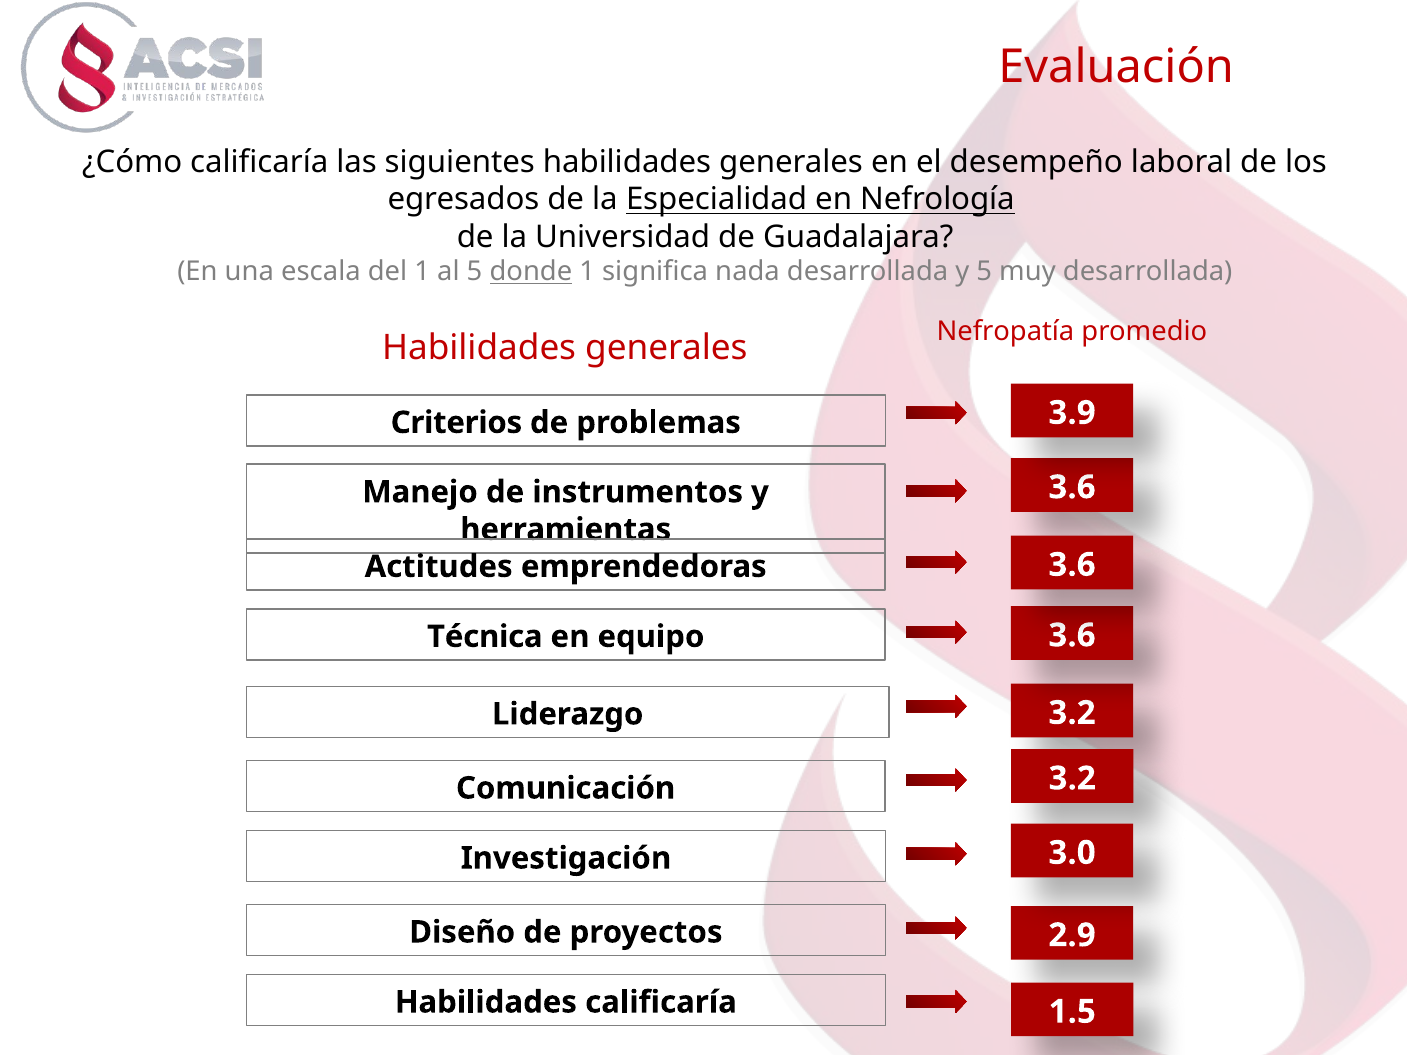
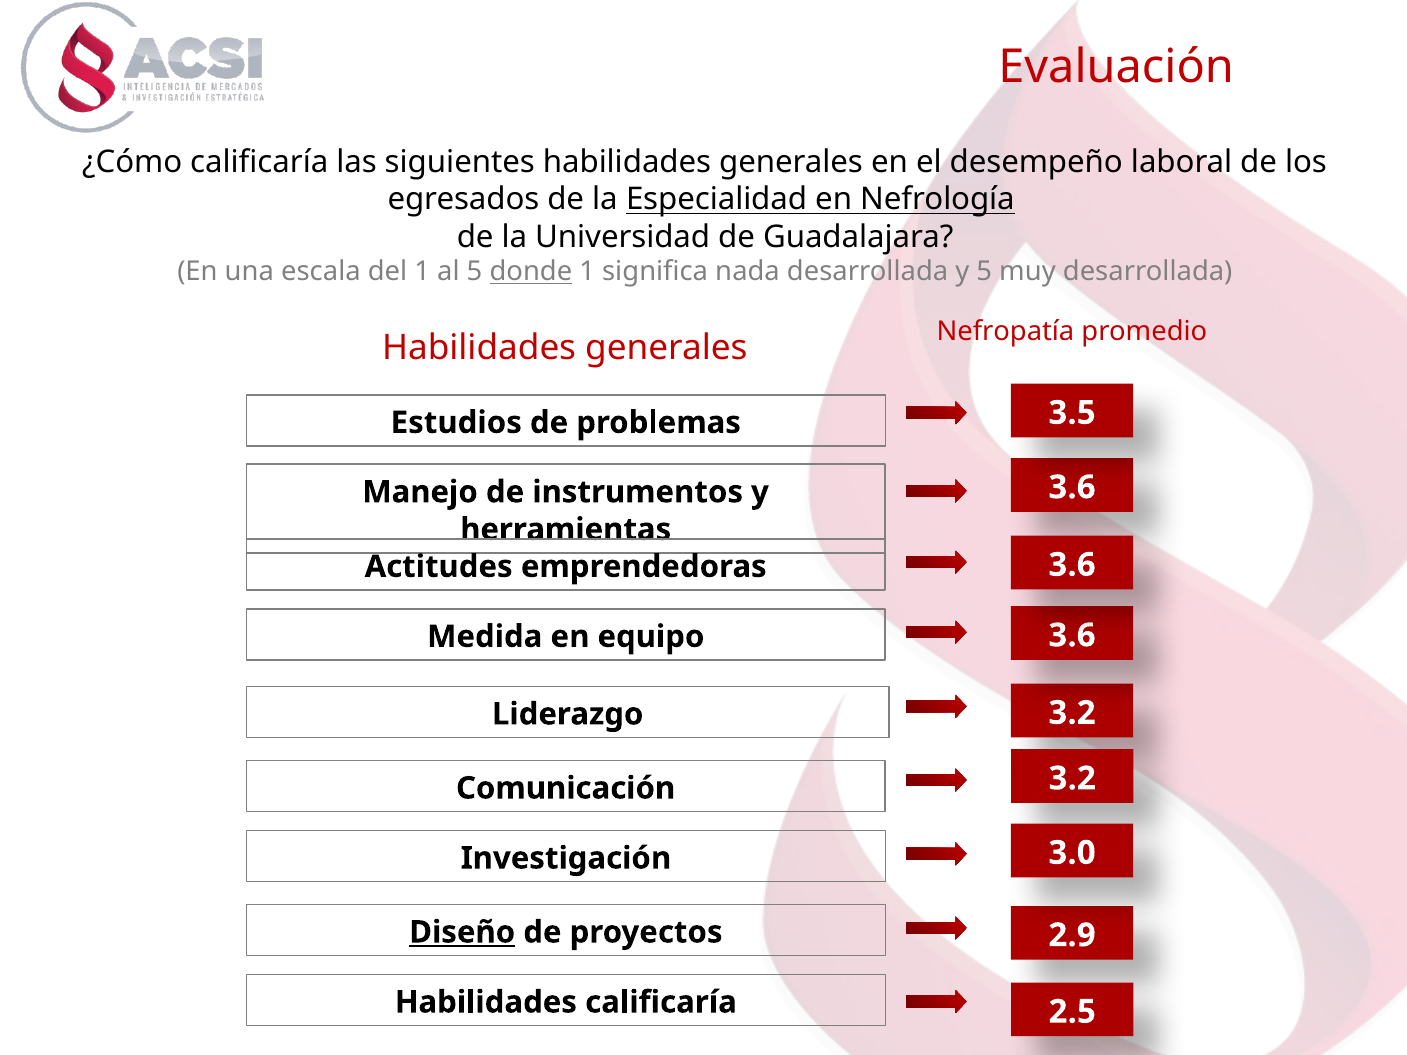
3.9: 3.9 -> 3.5 (1072, 413)
Criterios: Criterios -> Estudios (456, 423)
Técnica: Técnica -> Medida (485, 637)
Diseño underline: none -> present (462, 932)
1.5: 1.5 -> 2.5 (1072, 1012)
